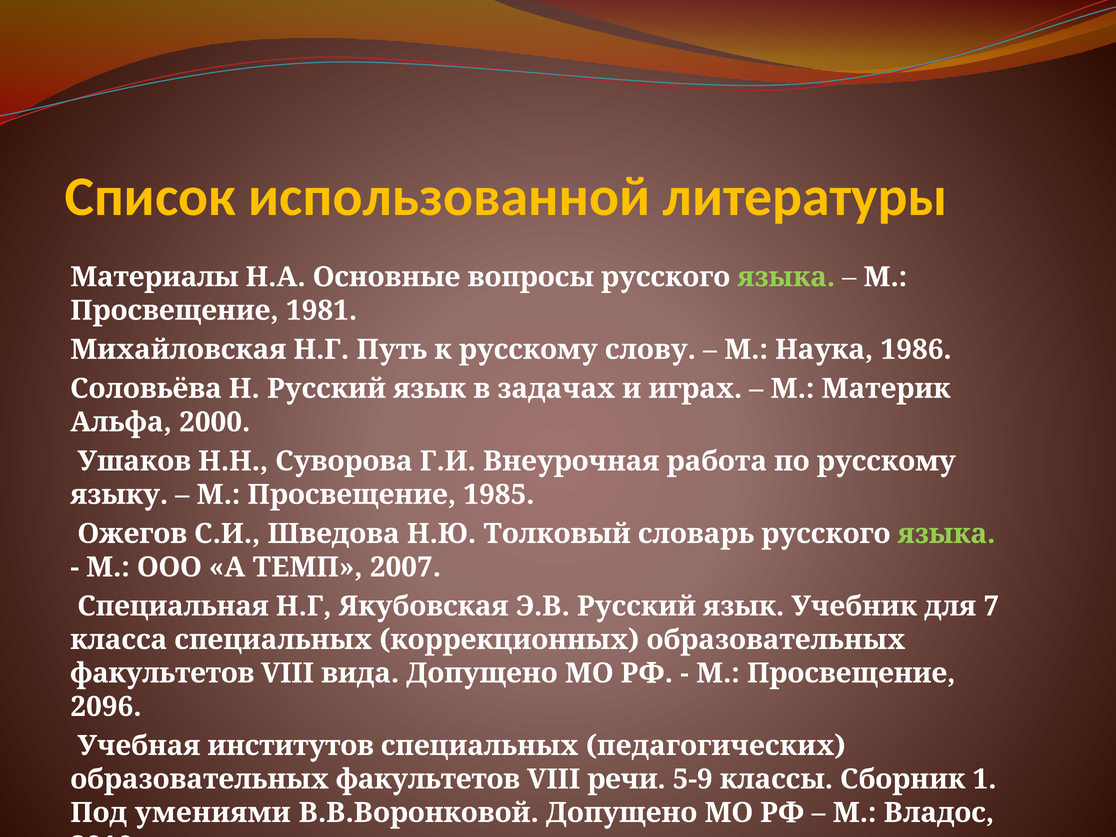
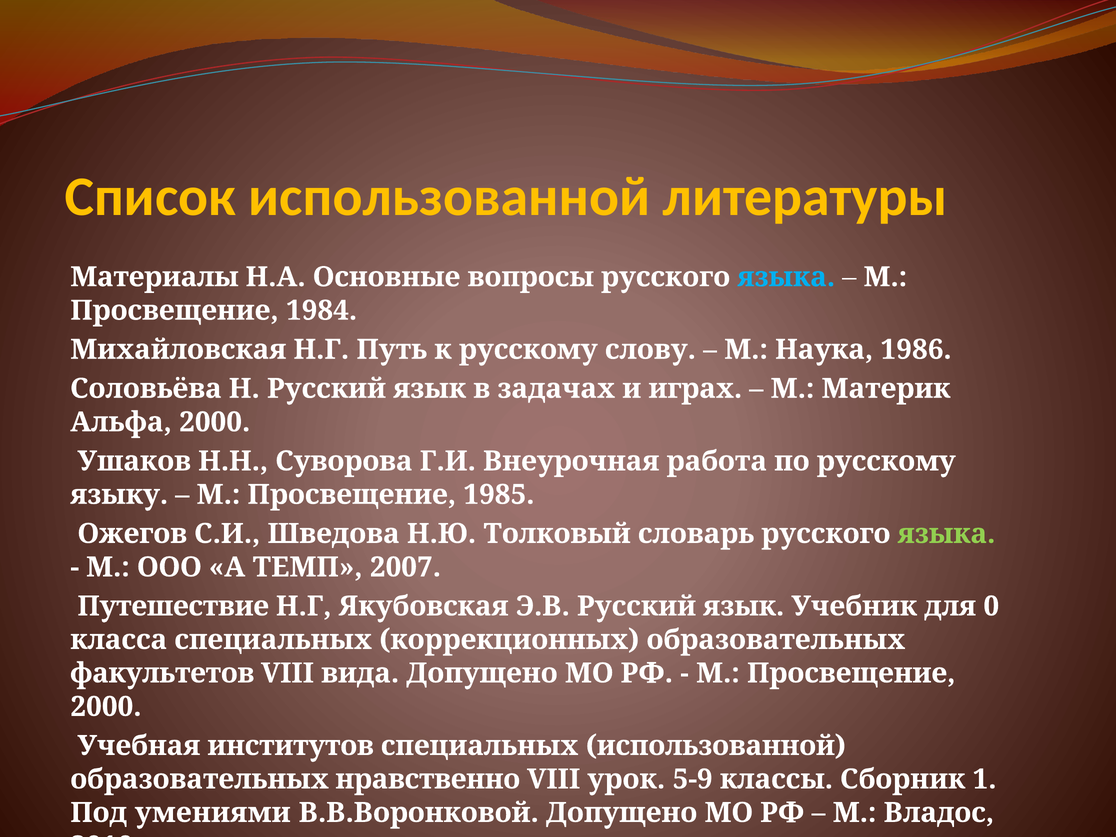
языка colour: light green -> light blue (786, 277)
1981: 1981 -> 1984 (322, 311)
Специальная: Специальная -> Путешествие (173, 606)
7: 7 -> 0 (991, 606)
2096: 2096 -> 2000 (106, 707)
специальных педагогических: педагогических -> использованной (716, 746)
факультетов: факультетов -> нравственно (428, 779)
речи: речи -> урок (626, 779)
